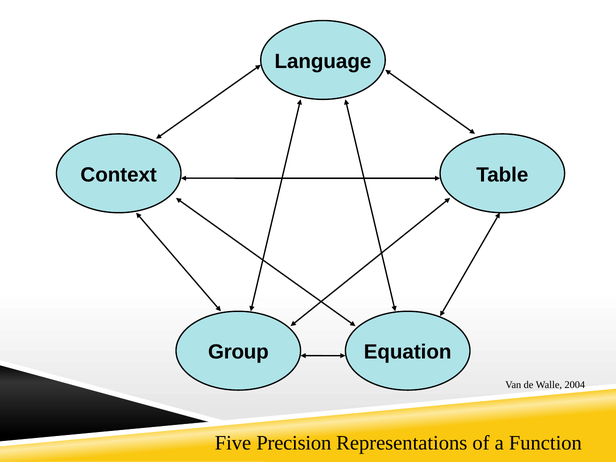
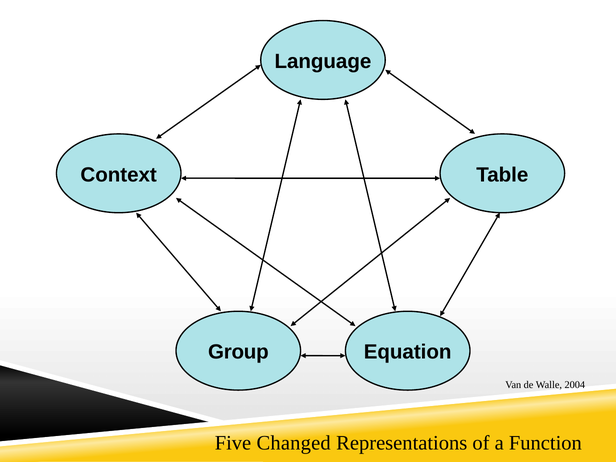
Precision: Precision -> Changed (294, 443)
